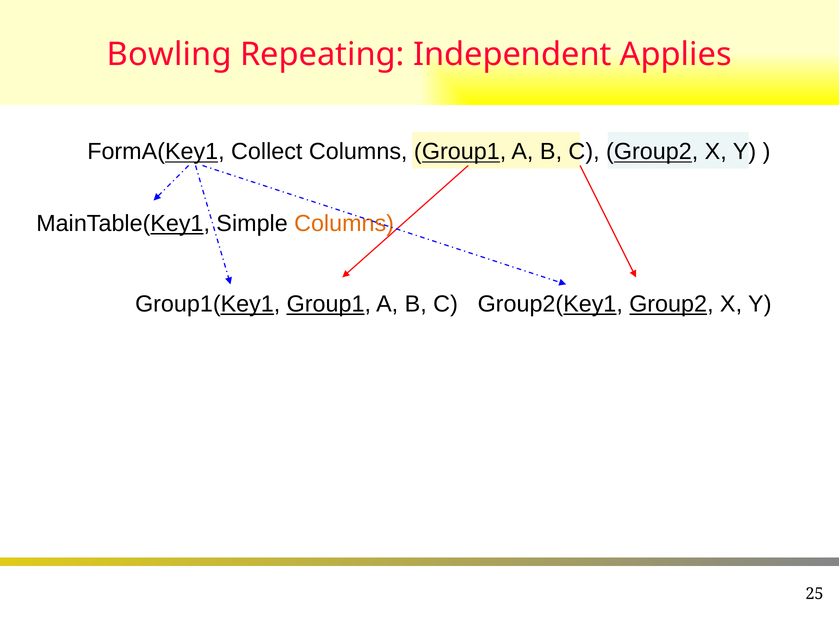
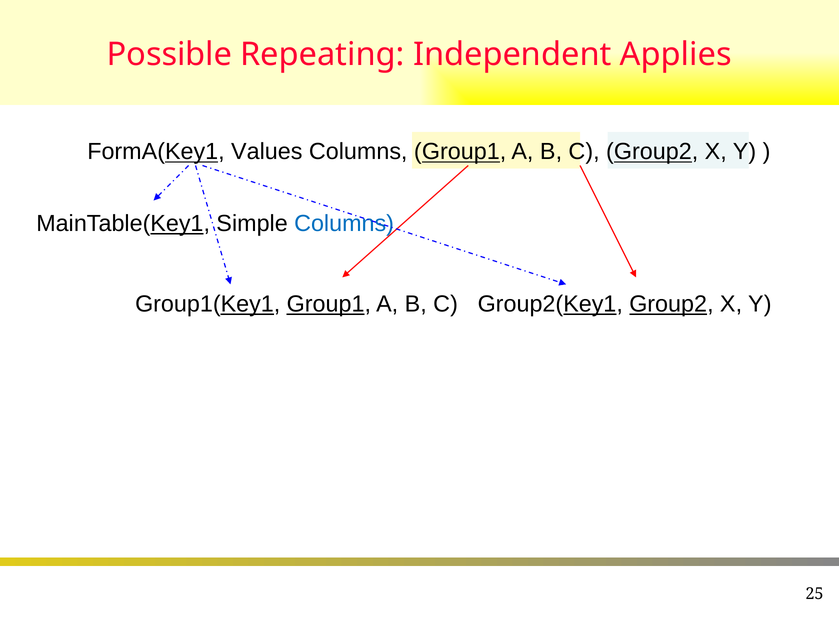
Bowling: Bowling -> Possible (169, 55)
Collect: Collect -> Values (267, 152)
Columns colour: orange -> blue (344, 224)
